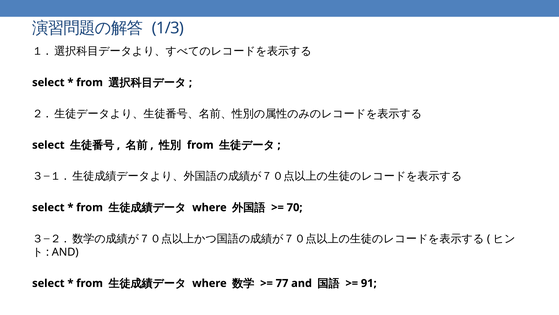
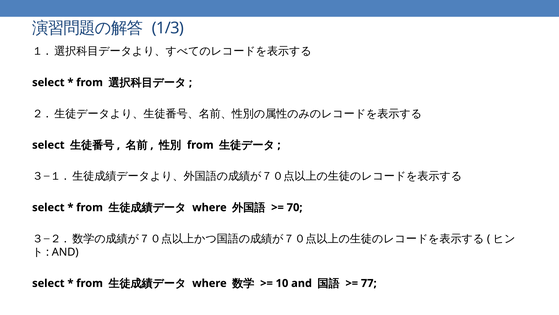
77: 77 -> 10 (282, 283)
91: 91 -> 77 (369, 283)
